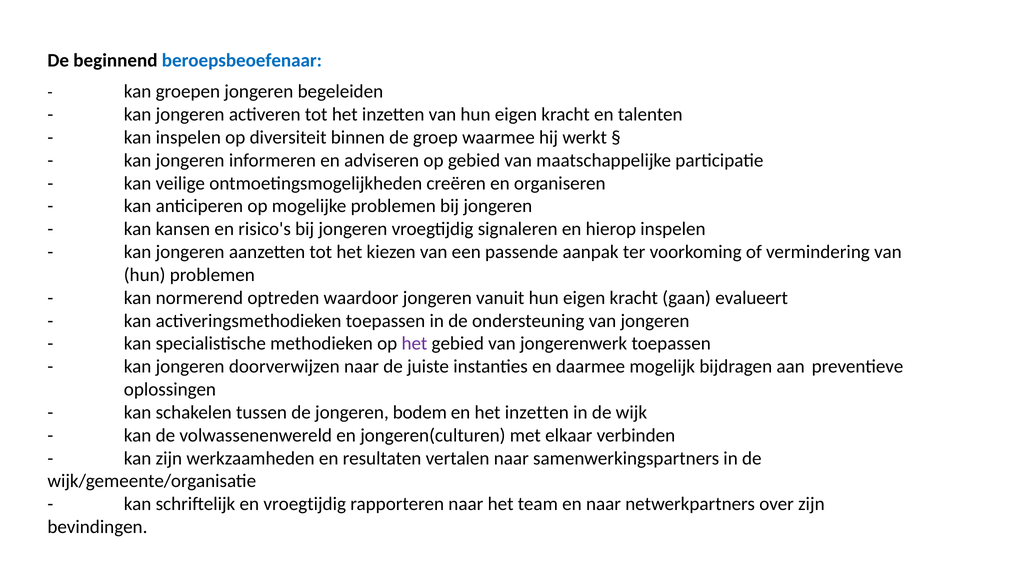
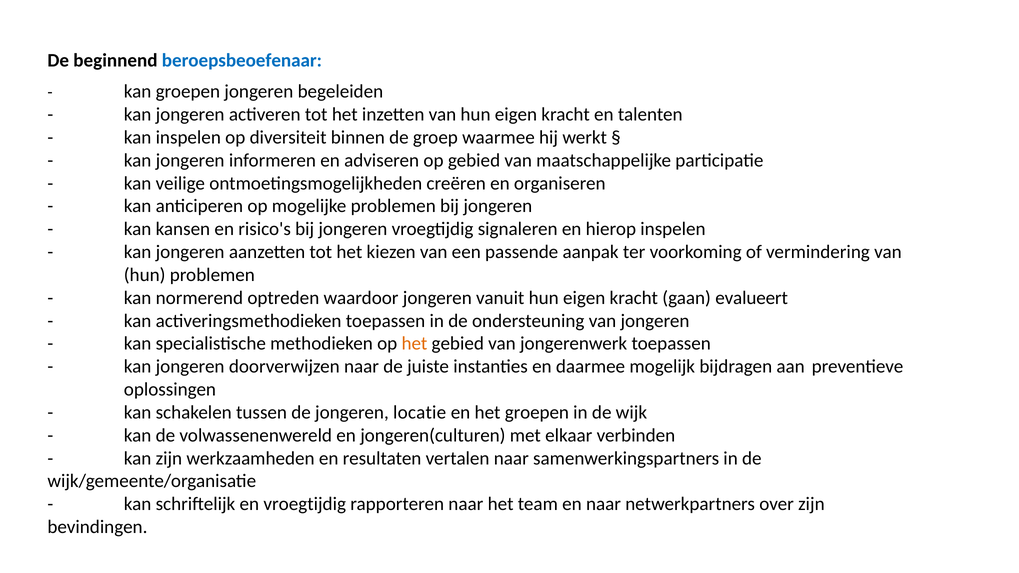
het colour: purple -> orange (414, 344)
bodem: bodem -> locatie (420, 413)
en het inzetten: inzetten -> groepen (537, 413)
